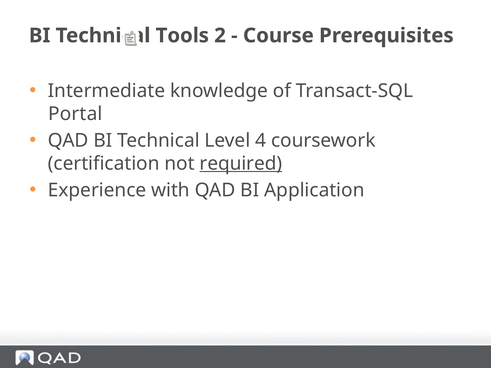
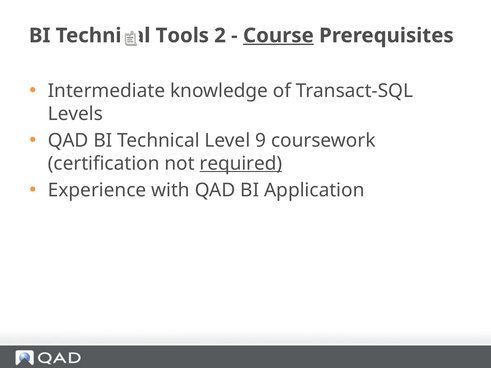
Course underline: none -> present (278, 36)
Portal: Portal -> Levels (75, 114)
4: 4 -> 9 (261, 141)
